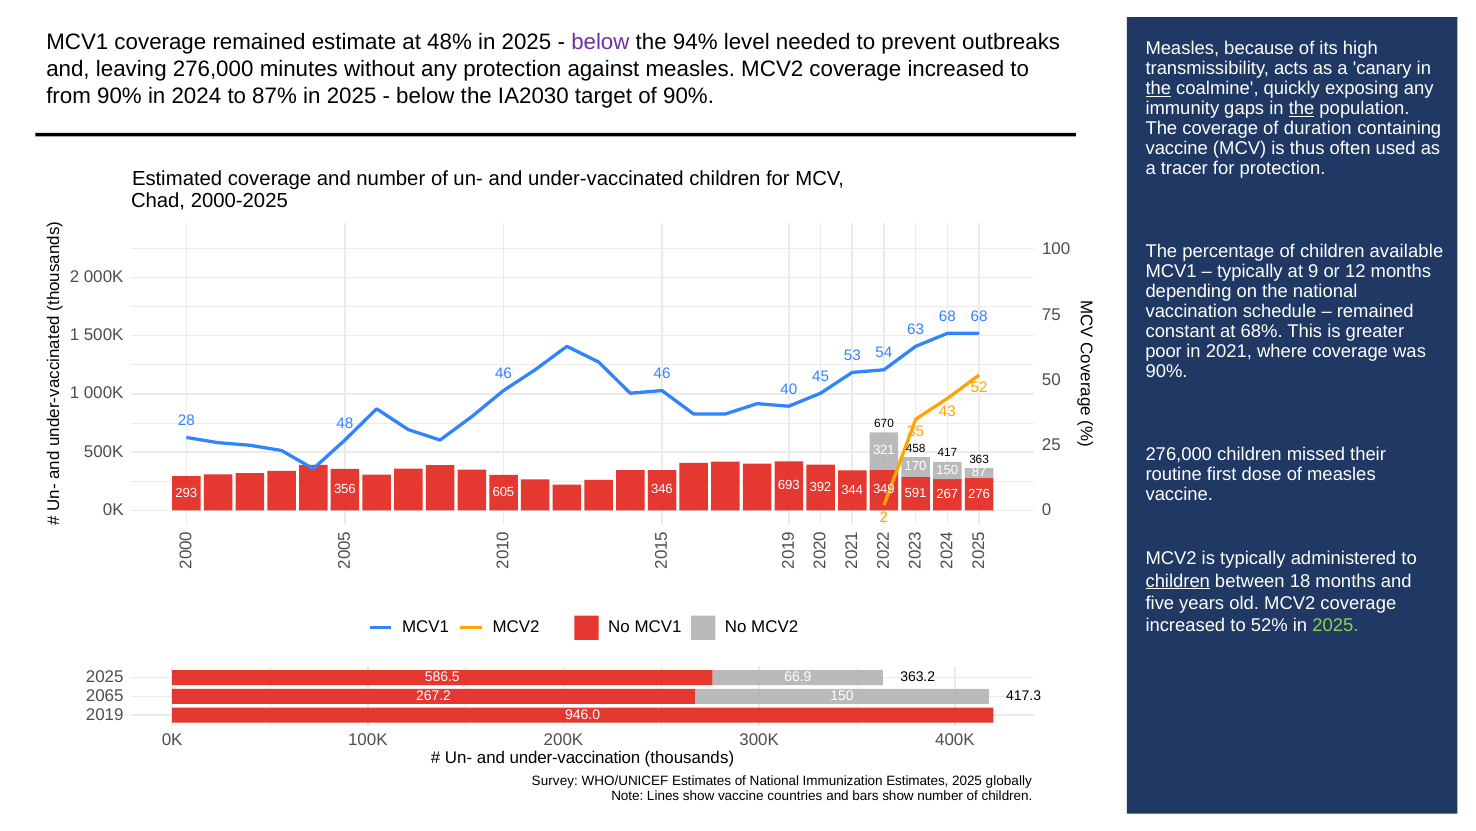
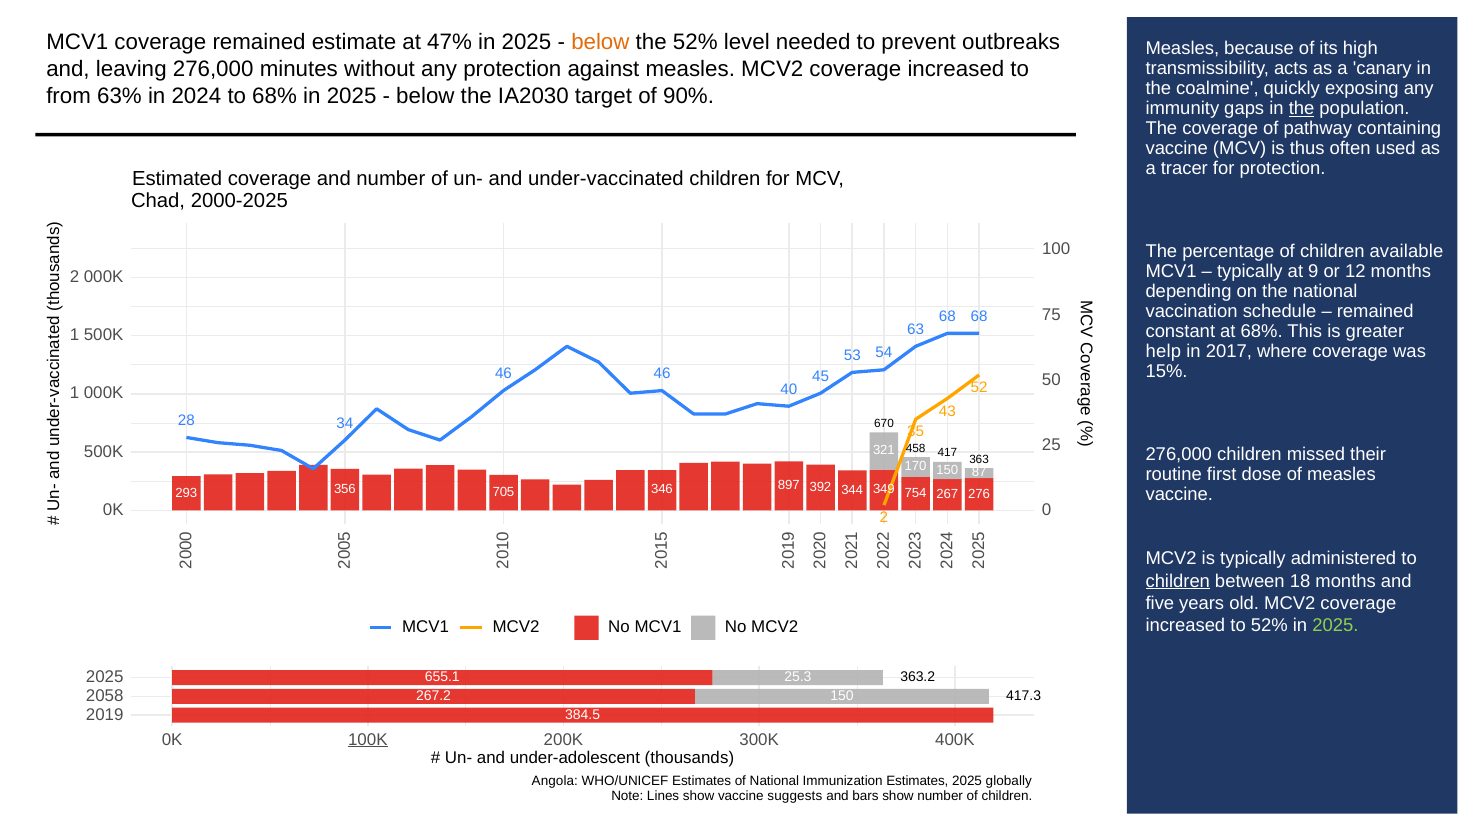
48%: 48% -> 47% (450, 43)
below colour: purple -> orange (600, 43)
the 94%: 94% -> 52% (695, 43)
the underline: present -> none (1158, 88)
from 90%: 90% -> 63% (119, 96)
to 87%: 87% -> 68% (275, 96)
duration: duration -> pathway (1318, 128)
poor: poor -> help (1163, 351)
2021: 2021 -> 2017 (1229, 351)
90%: 90% -> 15% (1167, 371)
48: 48 -> 34 (345, 423)
605: 605 -> 705 (503, 492)
693: 693 -> 897 (789, 485)
591: 591 -> 754 (916, 493)
586.5: 586.5 -> 655.1 (442, 677)
66.9: 66.9 -> 25.3 (798, 677)
2065: 2065 -> 2058 (105, 695)
946.0: 946.0 -> 384.5 (583, 714)
100K underline: none -> present (368, 739)
under-vaccination: under-vaccination -> under-adolescent (575, 757)
Survey: Survey -> Angola (555, 780)
countries: countries -> suggests (795, 795)
